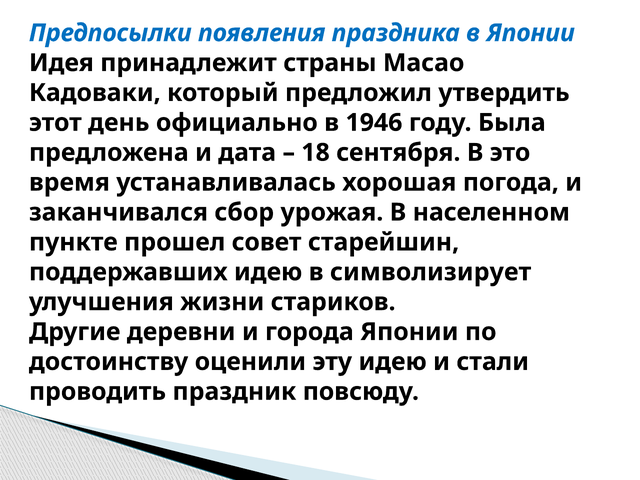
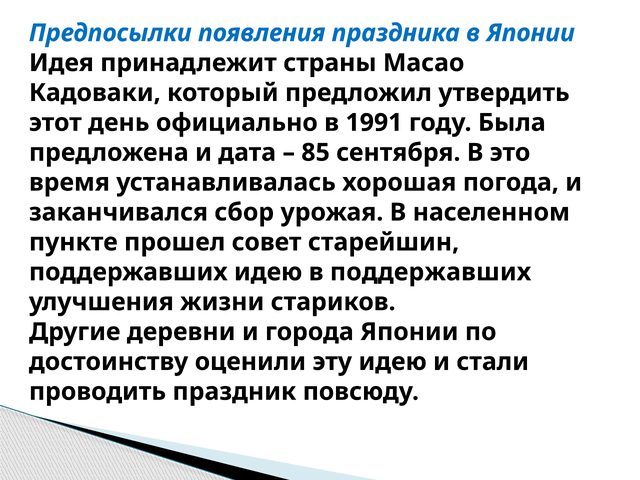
1946: 1946 -> 1991 (374, 123)
18: 18 -> 85 (316, 153)
в символизирует: символизирует -> поддержавших (431, 272)
